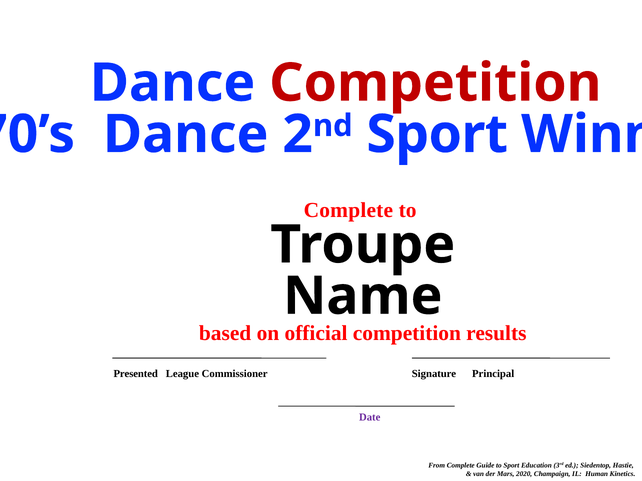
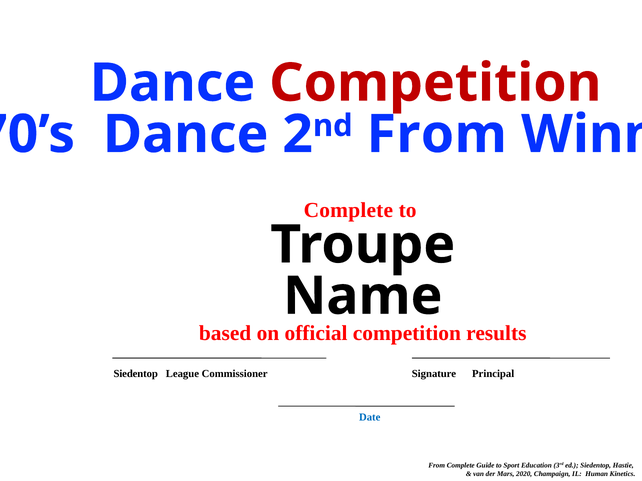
Sport: Sport -> From (437, 135)
Presented: Presented -> Siedentop (136, 374)
Date colour: purple -> blue (370, 418)
